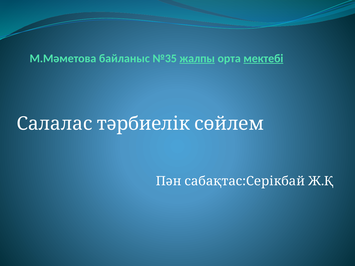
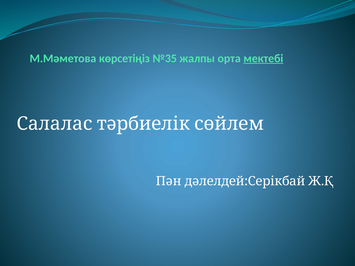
байланыс: байланыс -> көрсетіңіз (124, 58)
жалпы underline: present -> none (197, 58)
сабақтас:Серікбай: сабақтас:Серікбай -> дәлелдей:Серікбай (245, 181)
